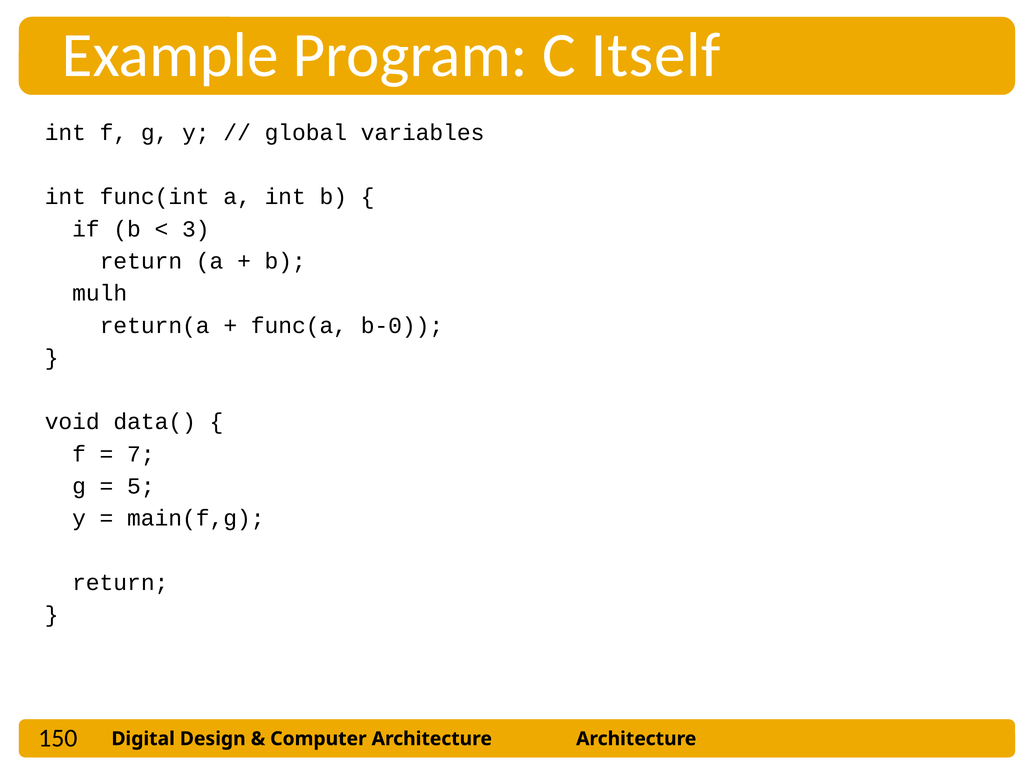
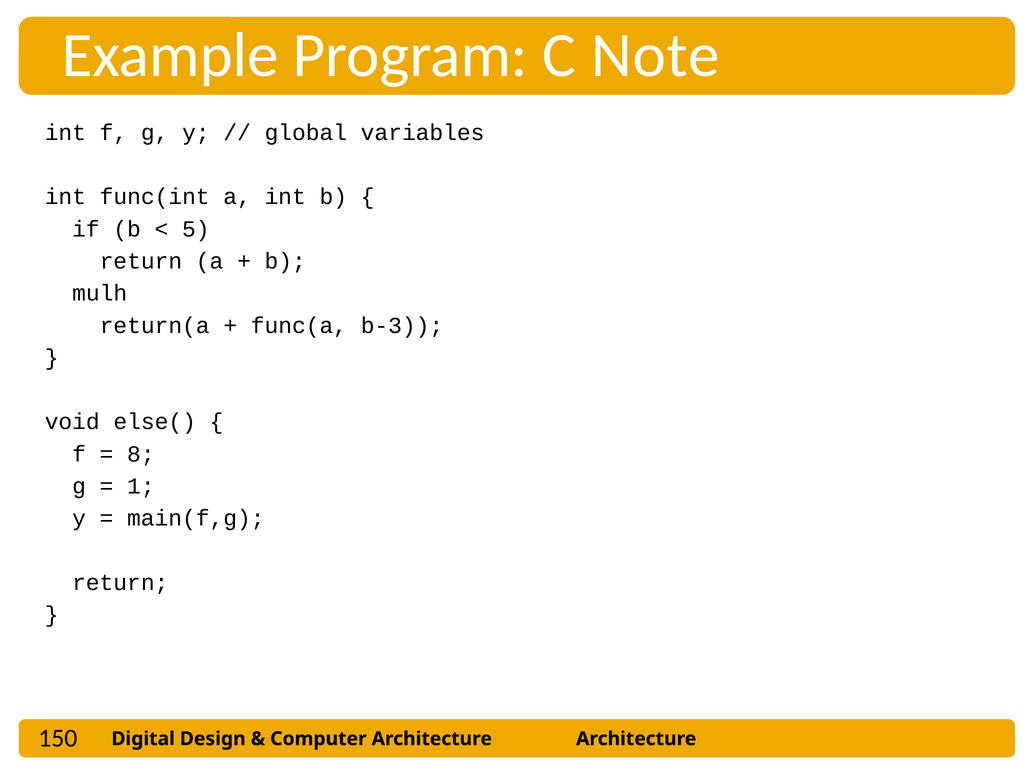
Itself: Itself -> Note (656, 55)
3: 3 -> 5 (196, 229)
b-0: b-0 -> b-3 (402, 325)
data(: data( -> else( (155, 422)
7: 7 -> 8 (141, 454)
5: 5 -> 1 (141, 486)
